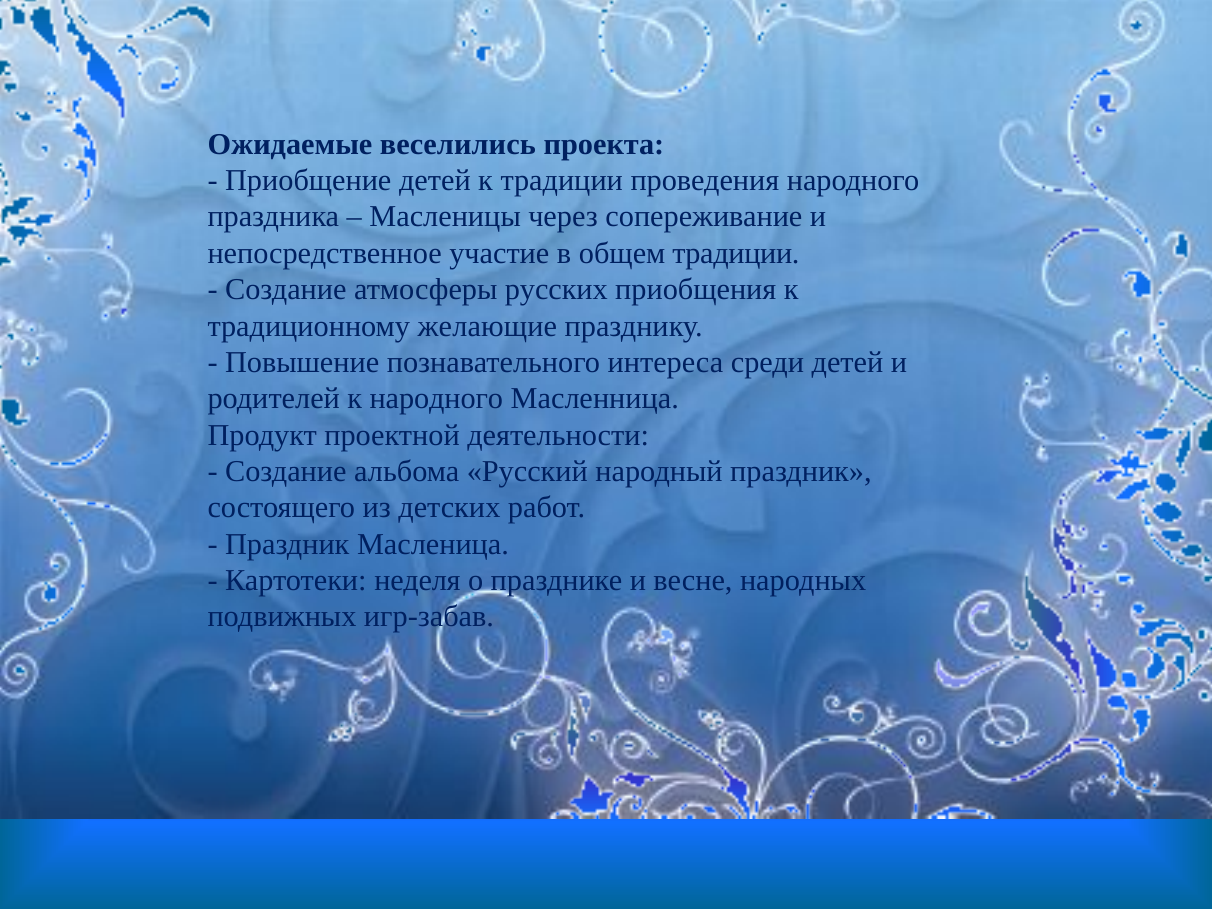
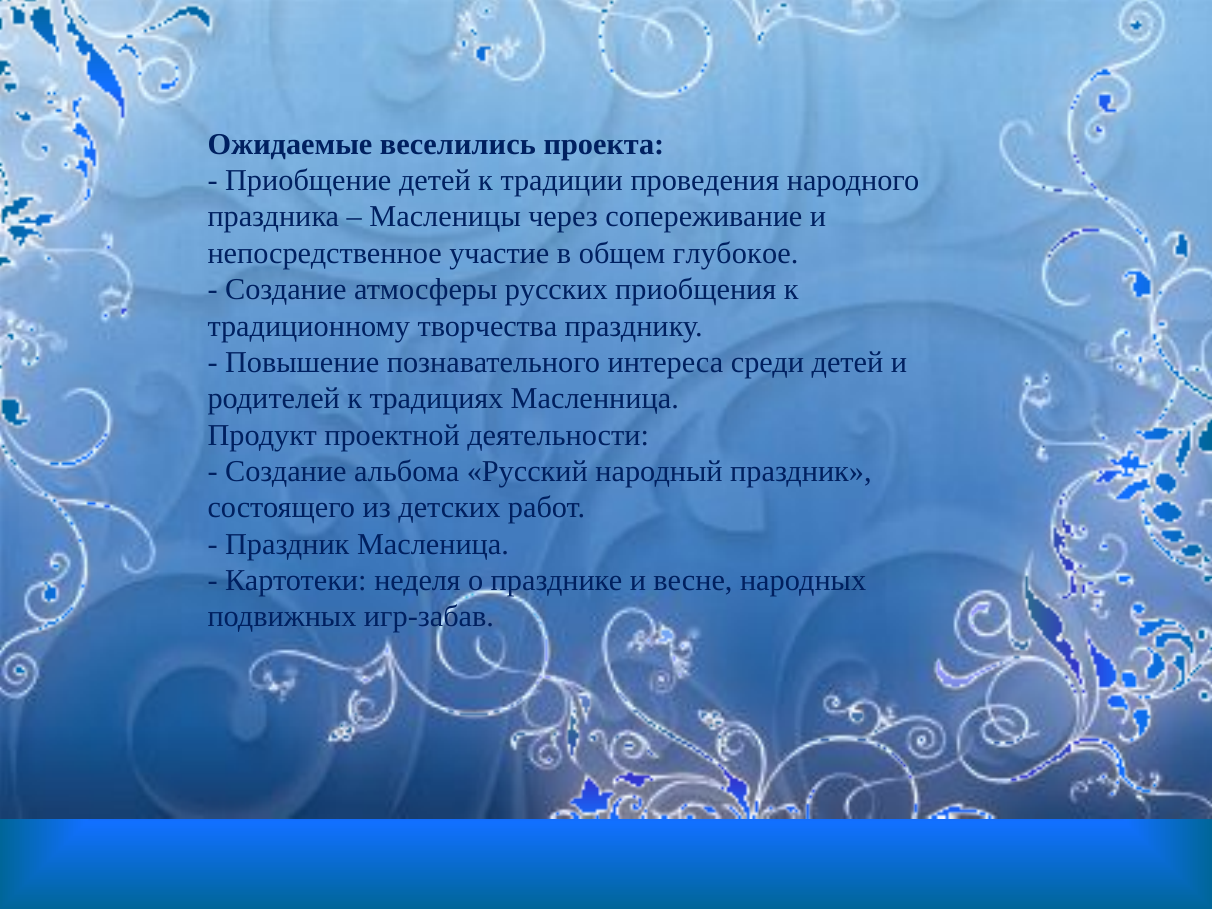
общем традиции: традиции -> глубокое (736, 253)
желающие: желающие -> творчества (488, 326)
к народного: народного -> традициях (436, 399)
